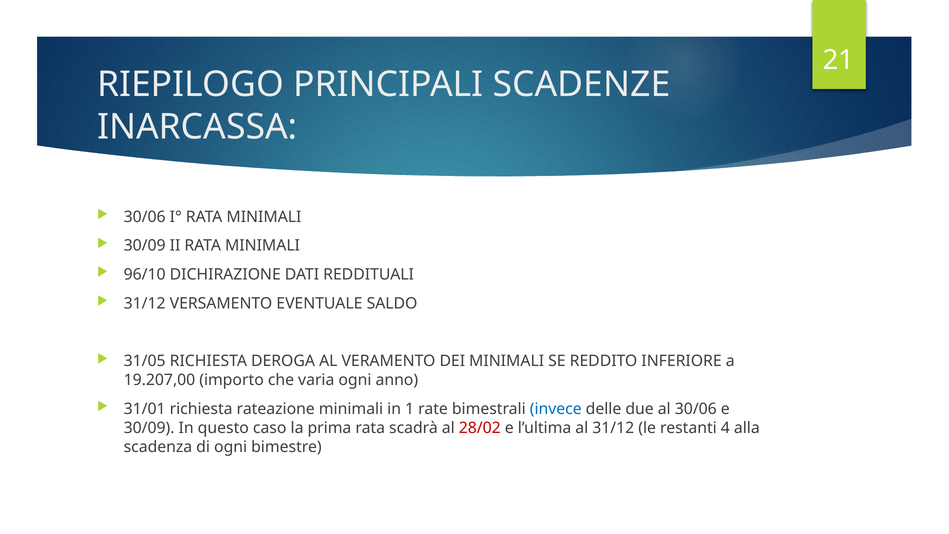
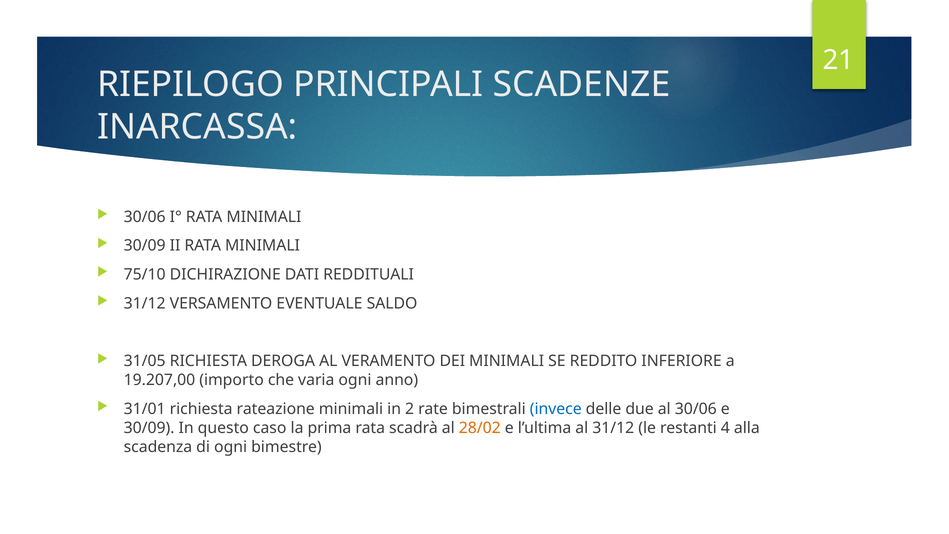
96/10: 96/10 -> 75/10 (145, 275)
1: 1 -> 2 (410, 409)
28/02 colour: red -> orange (480, 428)
